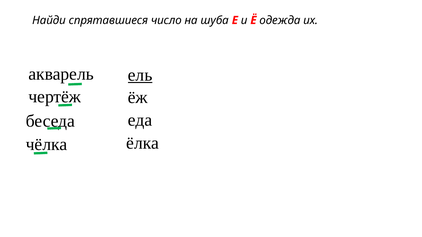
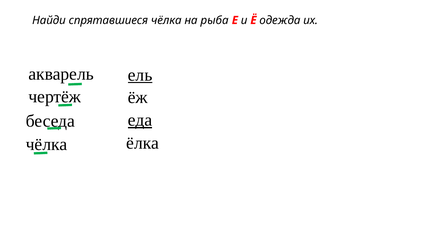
спрятавшиеся число: число -> чёлка (166, 20)
шуба: шуба -> рыба (215, 20)
еда underline: none -> present (140, 120)
